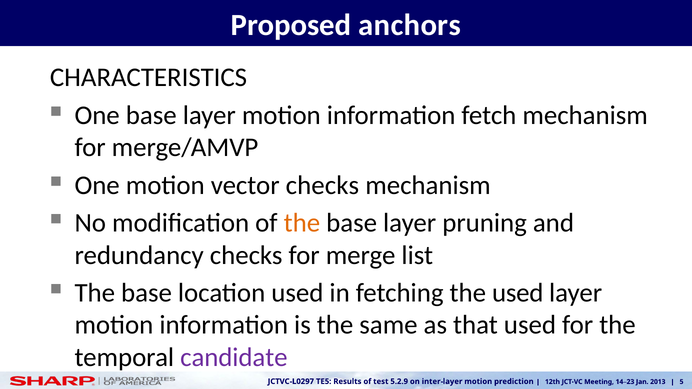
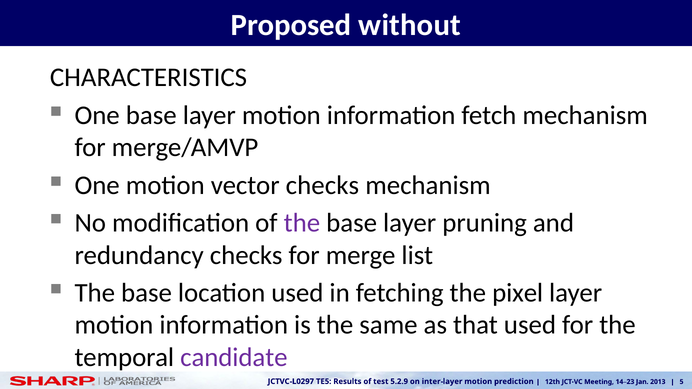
anchors: anchors -> without (410, 25)
the colour: orange -> purple (302, 223)
the used: used -> pixel (518, 293)
